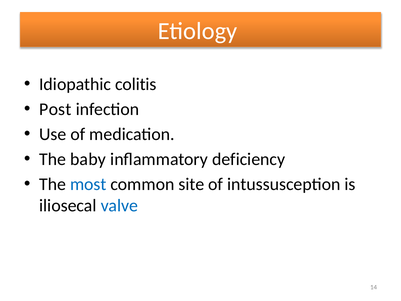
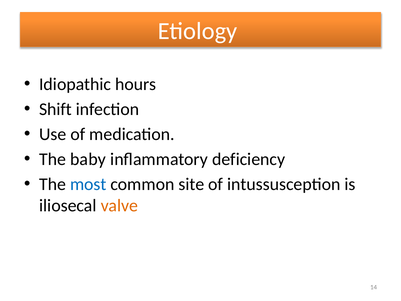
colitis: colitis -> hours (136, 84)
Post: Post -> Shift (55, 109)
valve colour: blue -> orange (119, 205)
